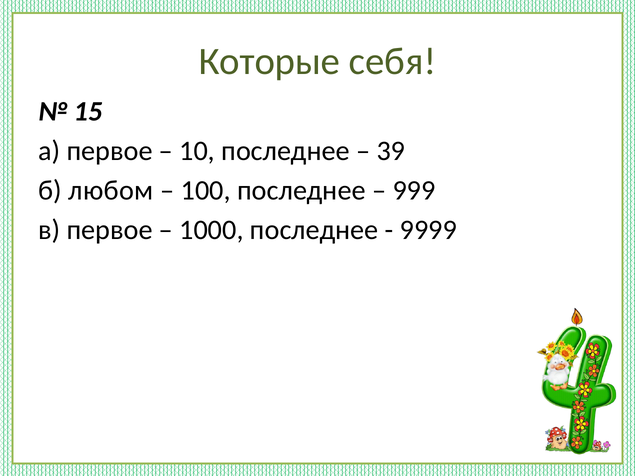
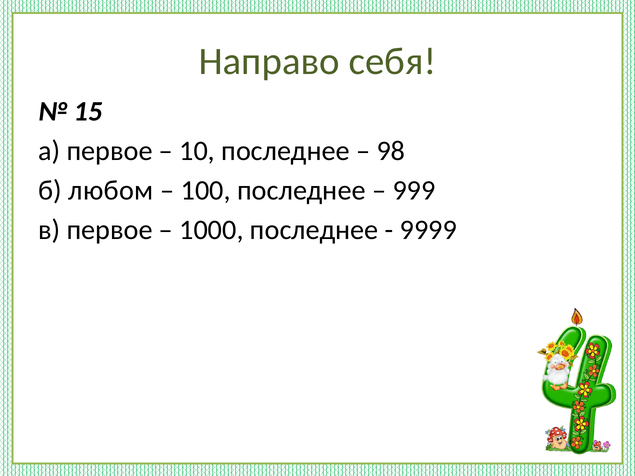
Которые: Которые -> Направо (269, 61)
39: 39 -> 98 (391, 151)
